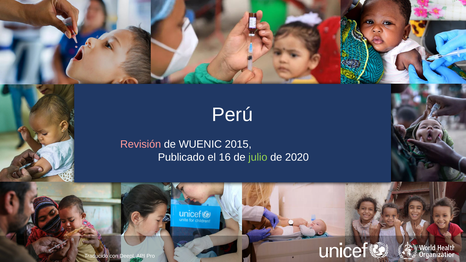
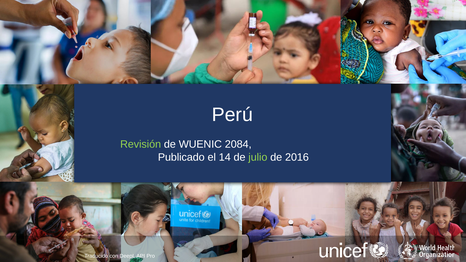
Revisión colour: pink -> light green (141, 144)
2015: 2015 -> 2084 (238, 144)
16: 16 -> 14 (225, 157)
2020: 2020 -> 2016 (297, 157)
